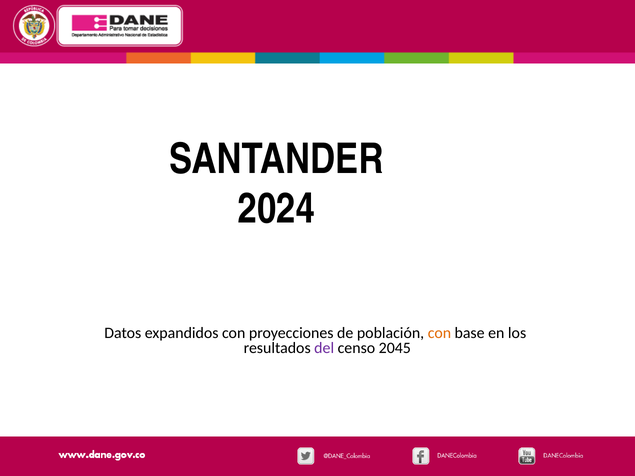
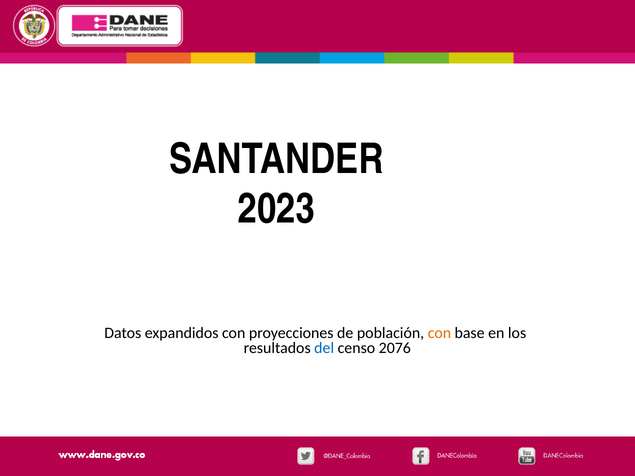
2024: 2024 -> 2023 (276, 209)
del colour: purple -> blue (324, 348)
2045: 2045 -> 2076 (395, 348)
